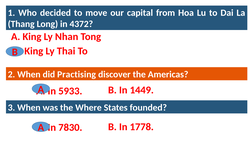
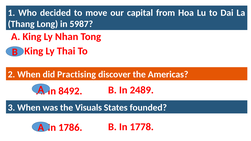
4372: 4372 -> 5987 (81, 24)
1449: 1449 -> 2489 (142, 90)
5933: 5933 -> 8492 (70, 91)
Where: Where -> Visuals (89, 108)
7830: 7830 -> 1786 (70, 128)
